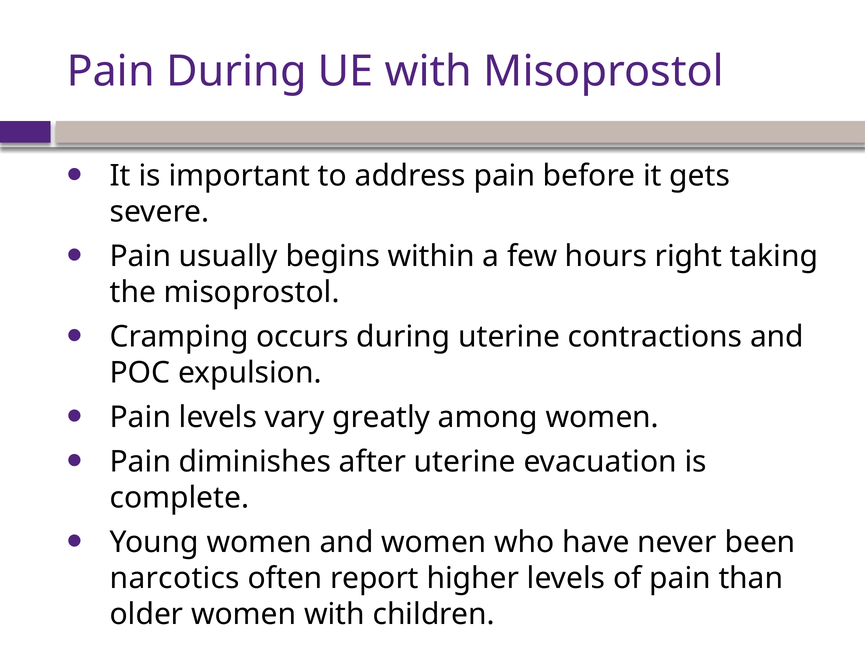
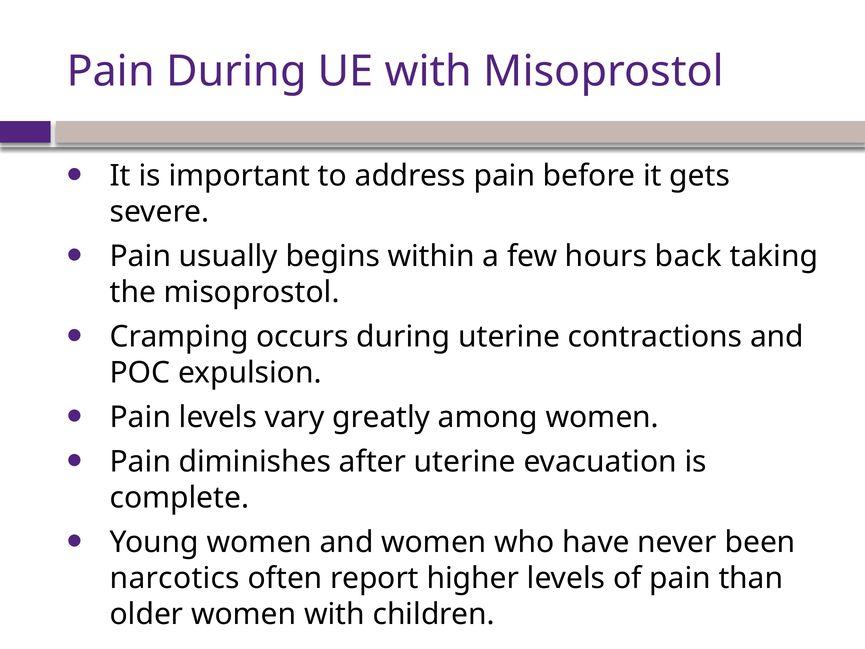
right: right -> back (688, 256)
